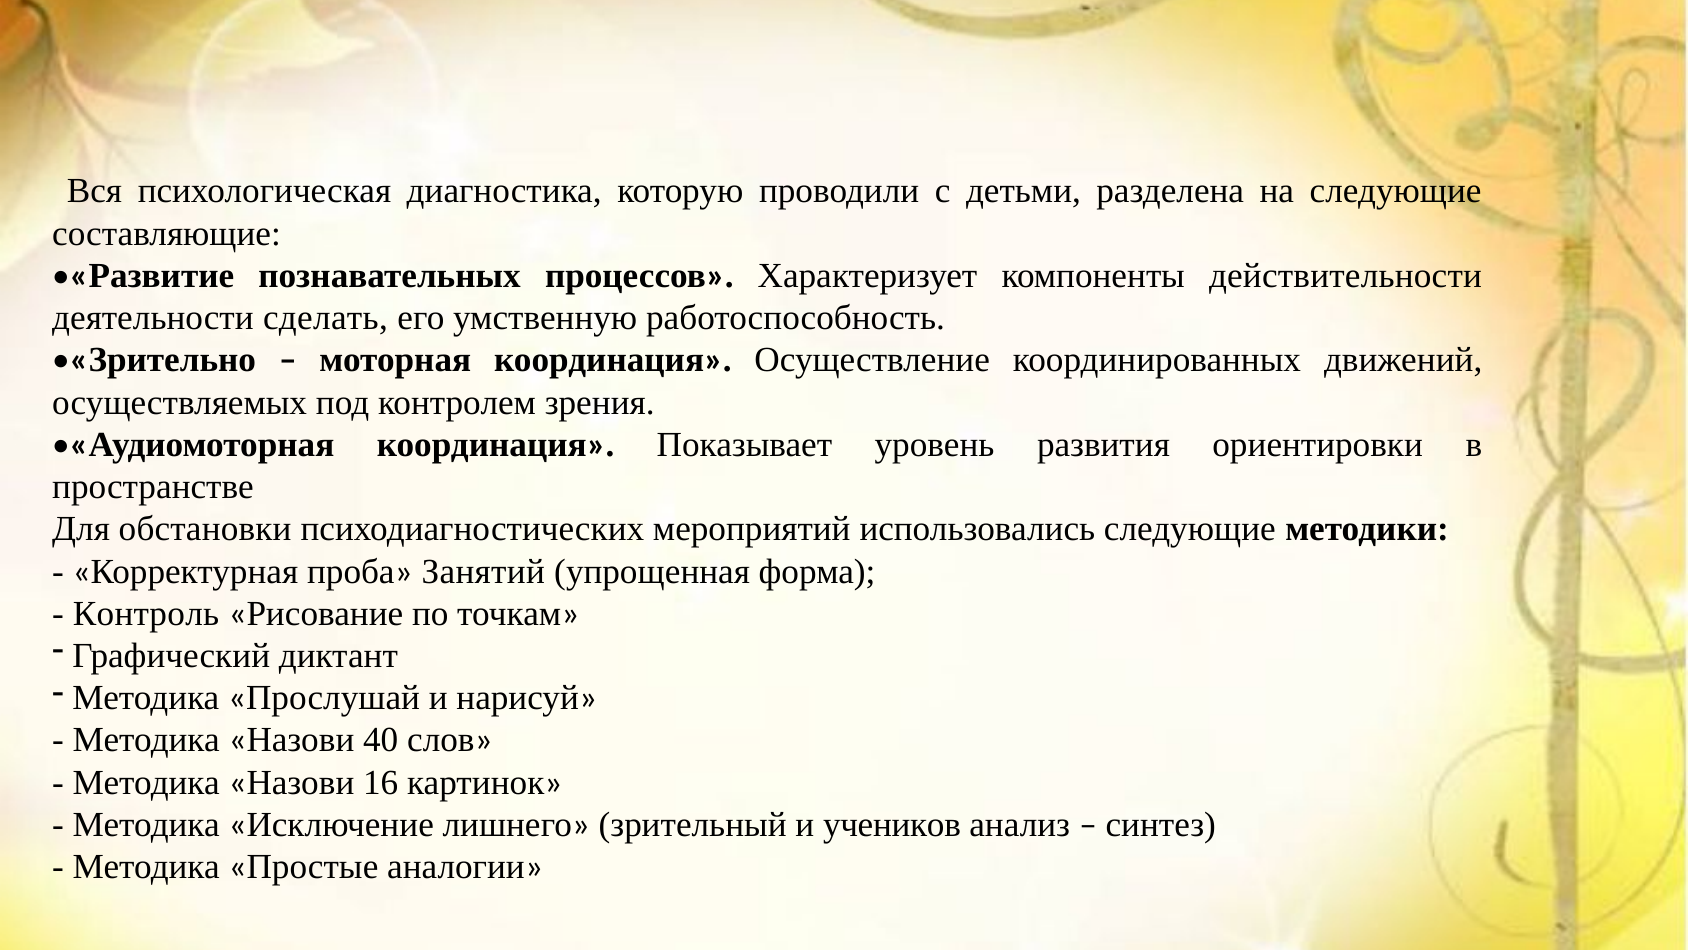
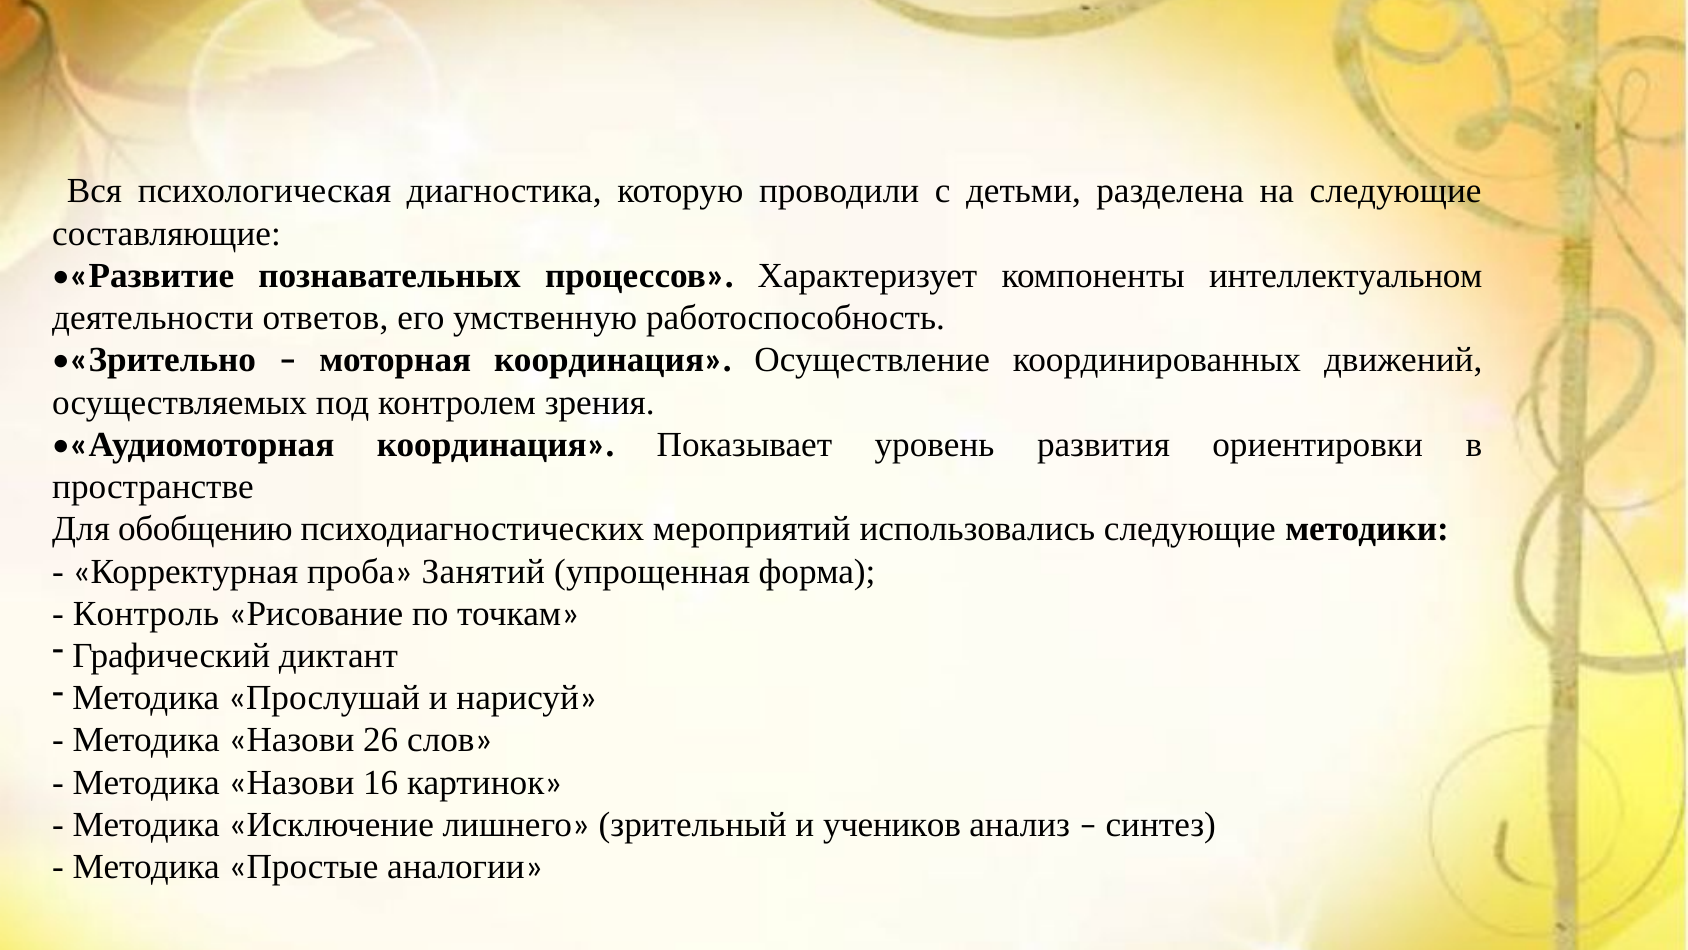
действительности: действительности -> интеллектуальном (1346, 276)
сделать: сделать -> ответов (325, 318)
обстановки: обстановки -> обобщению (205, 529)
40: 40 -> 26 (381, 740)
